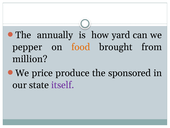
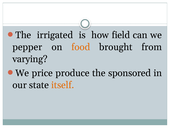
annually: annually -> irrigated (55, 35)
yard: yard -> field (121, 35)
million: million -> varying (30, 59)
itself colour: purple -> orange (63, 85)
